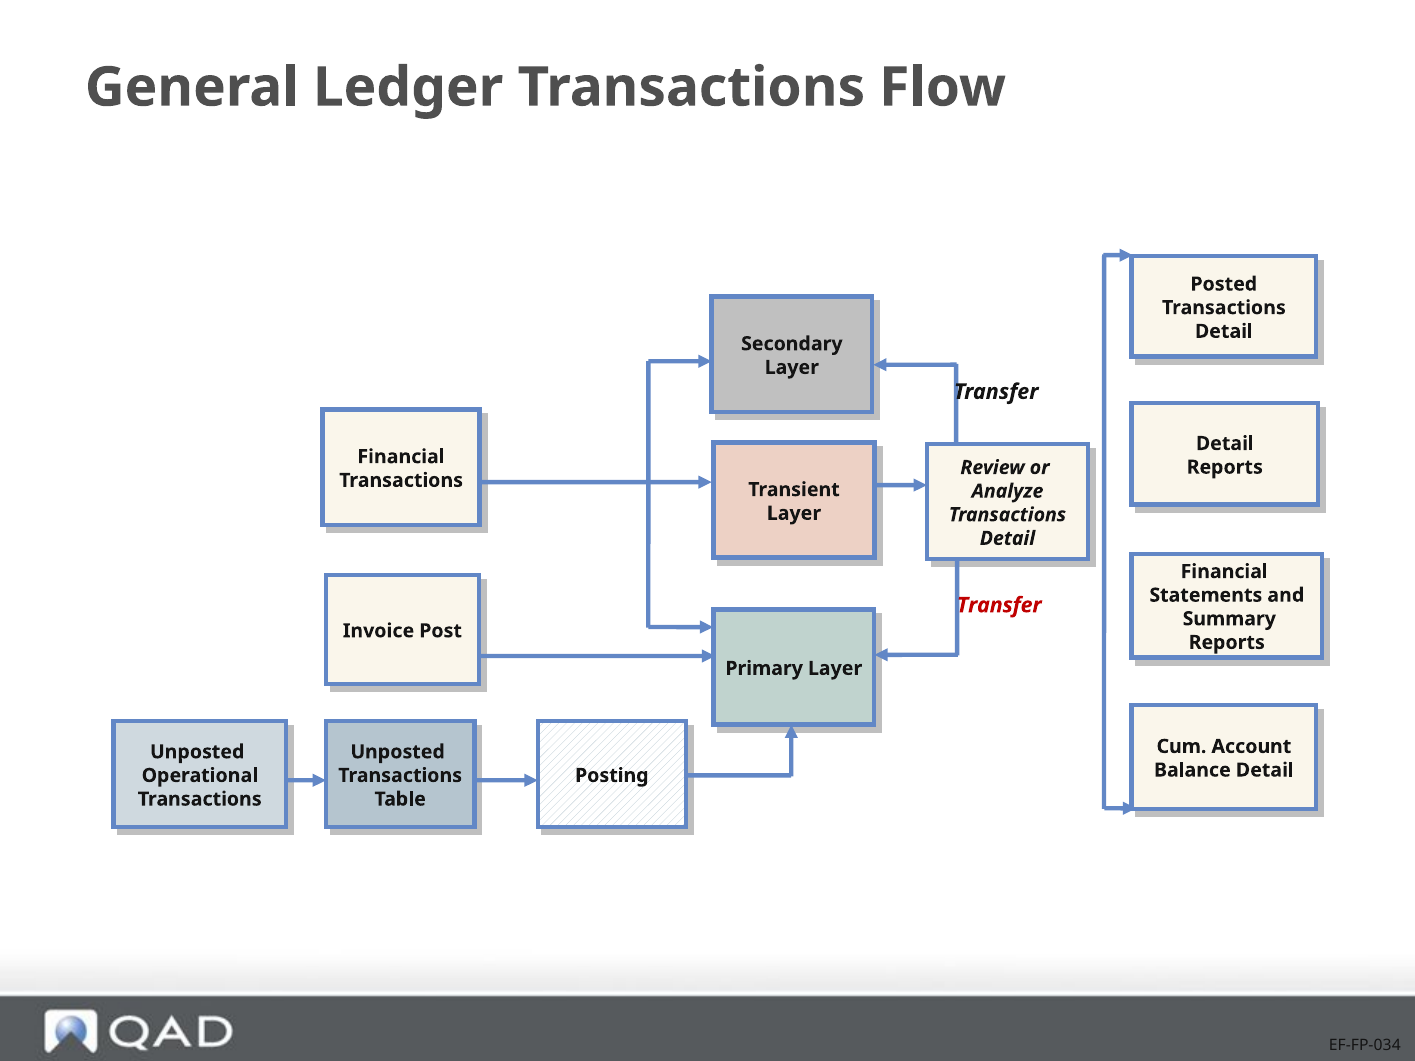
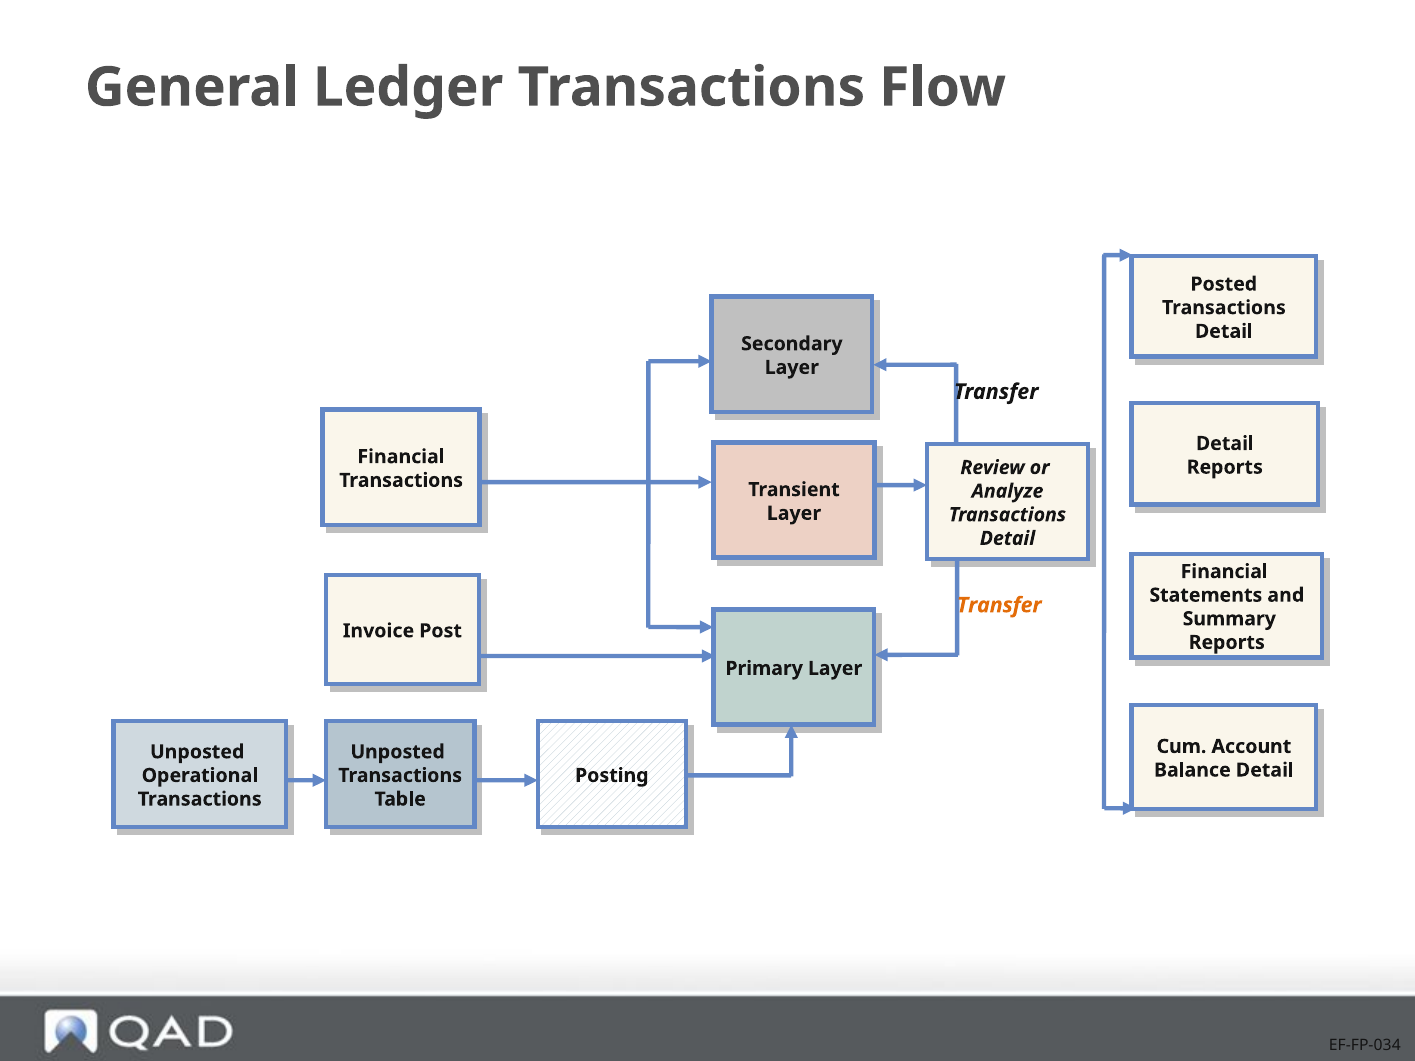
Transfer colour: red -> orange (999, 605)
